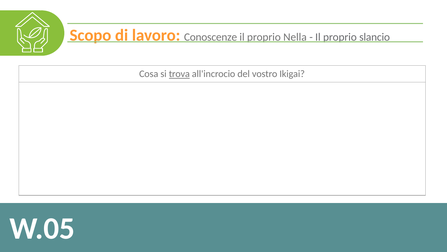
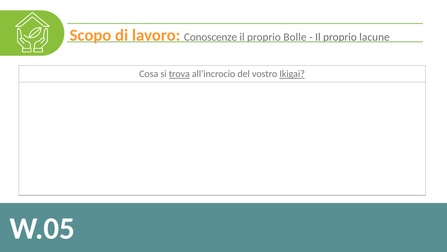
Nella: Nella -> Bolle (295, 37)
slancio: slancio -> lacune (375, 37)
Ikigai underline: none -> present (292, 74)
